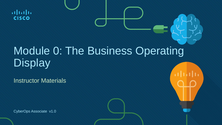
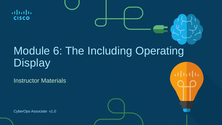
0: 0 -> 6 (58, 51)
Business: Business -> Including (110, 51)
